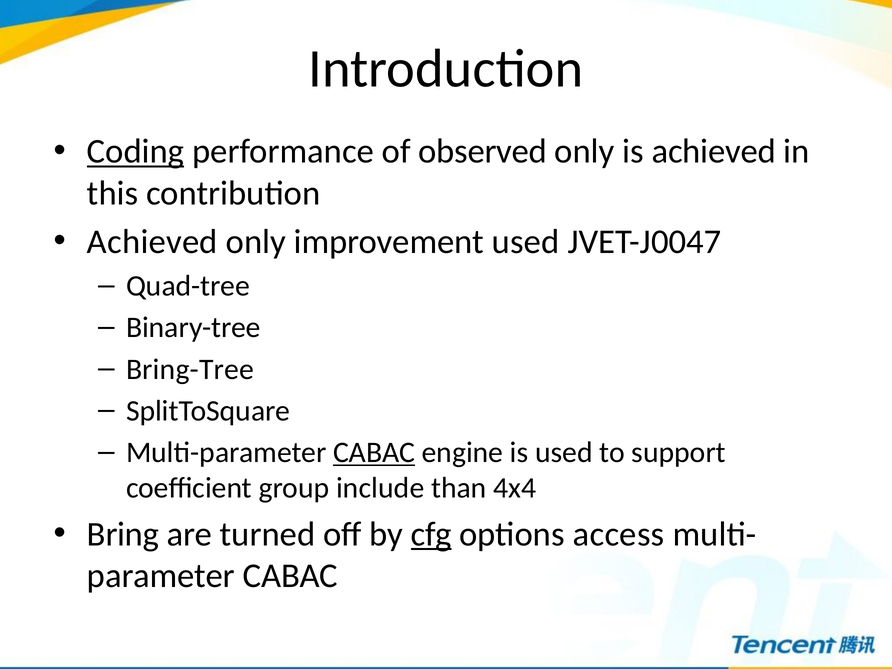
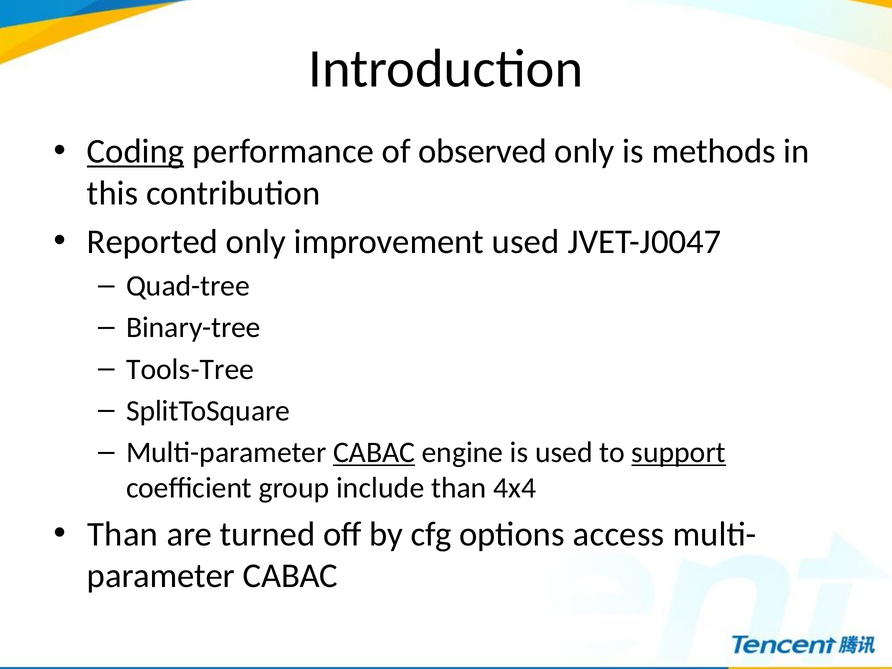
is achieved: achieved -> methods (714, 151)
Achieved: Achieved -> Reported (153, 242)
Bring-Tree: Bring-Tree -> Tools-Tree (190, 369)
support underline: none -> present (679, 452)
Bring: Bring -> Than (123, 534)
cfg underline: present -> none (431, 534)
